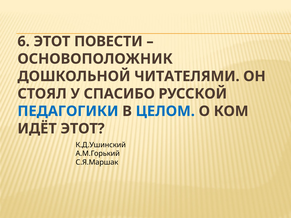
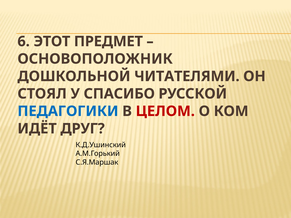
ПОВЕСТИ: ПОВЕСТИ -> ПРЕДМЕТ (108, 41)
ЦЕЛОМ colour: blue -> red (165, 111)
ИДЁТ ЭТОТ: ЭТОТ -> ДРУГ (83, 129)
